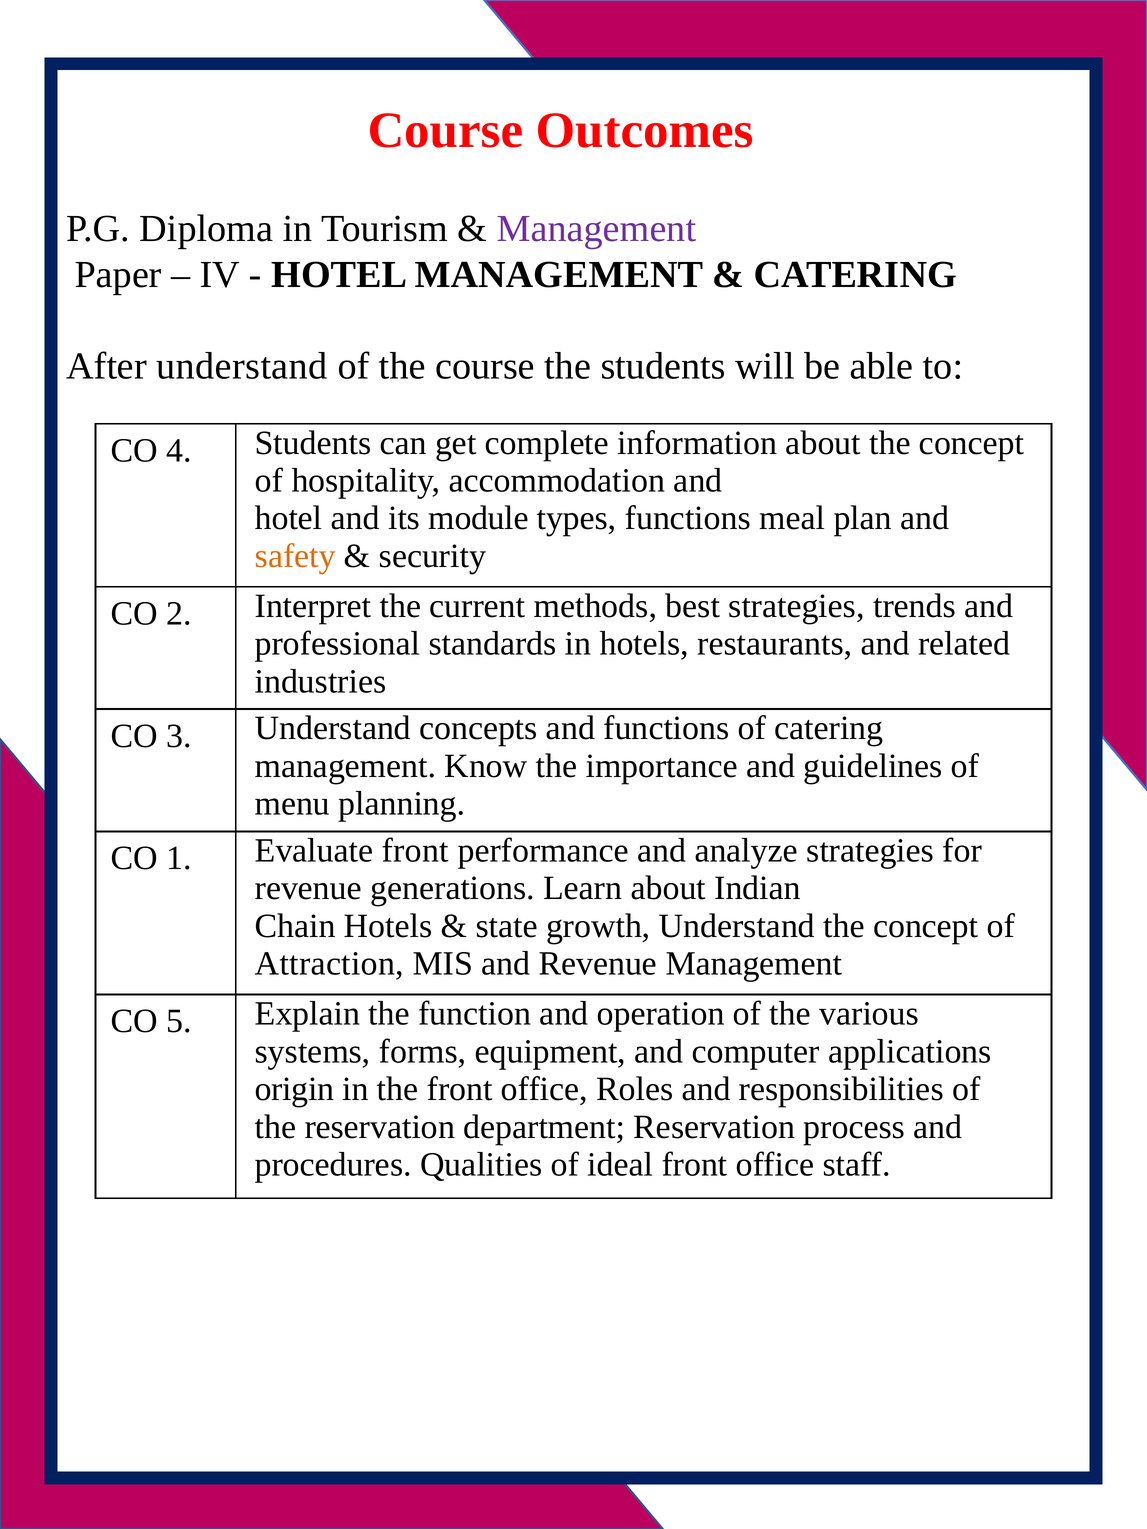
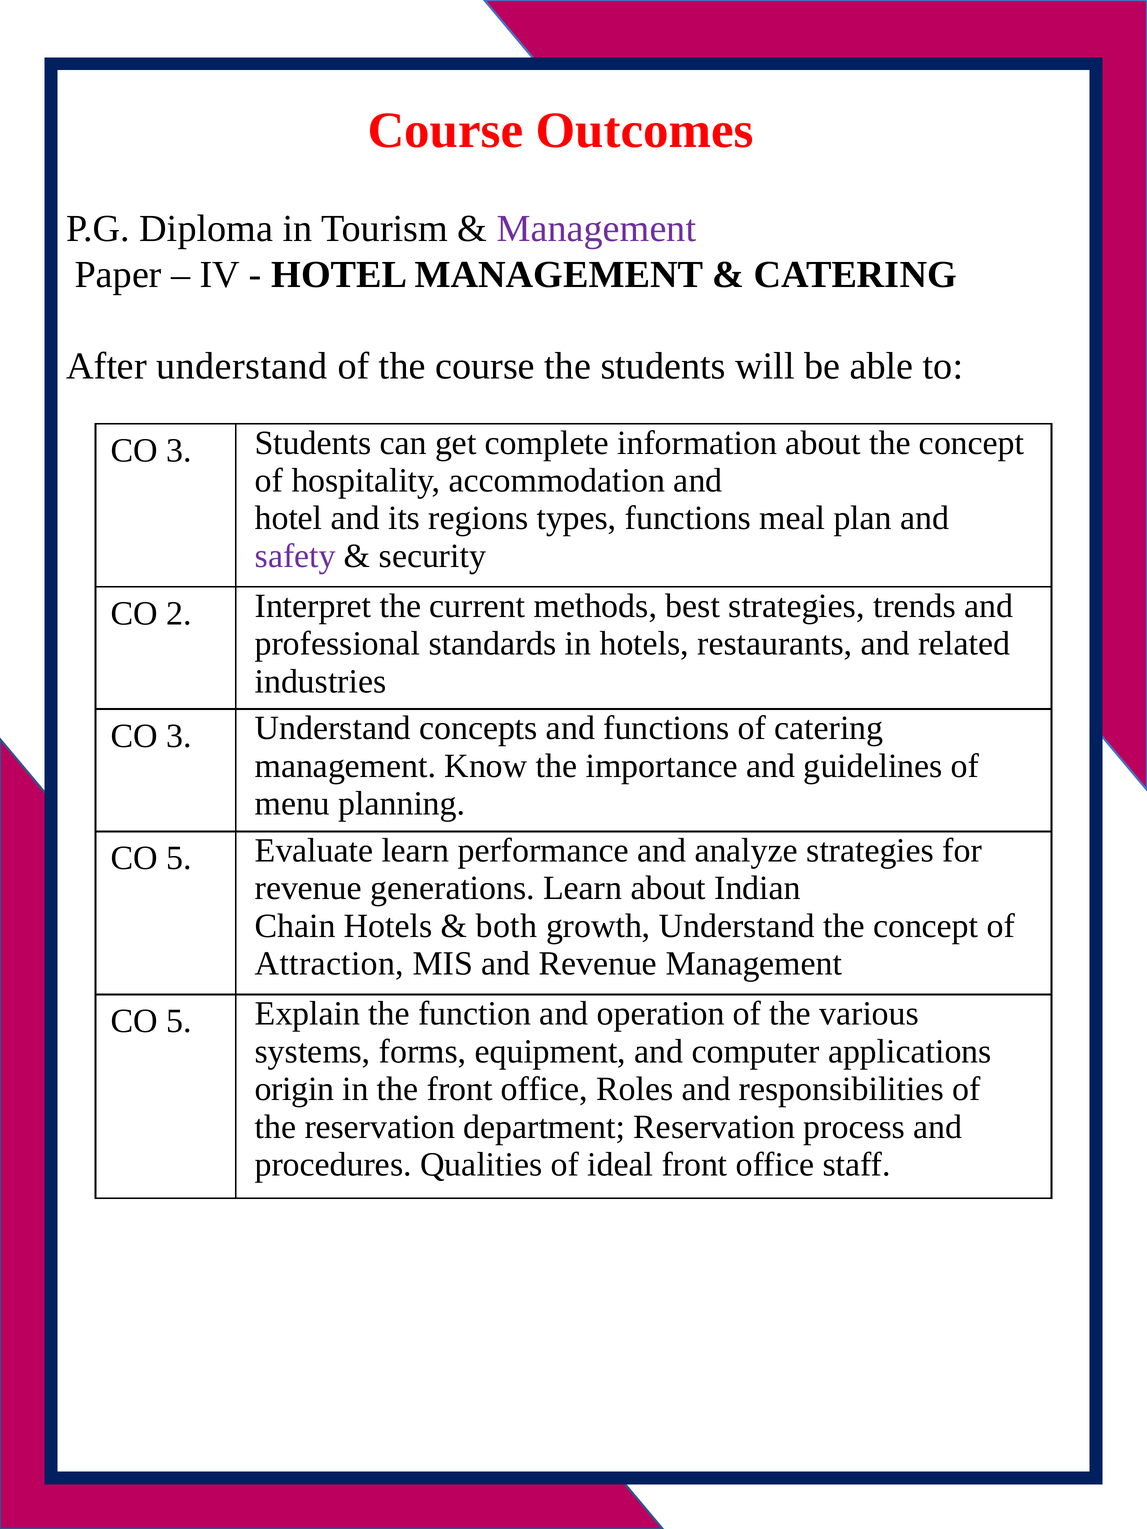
4: 4 -> 3 (179, 451)
module: module -> regions (478, 518)
safety colour: orange -> purple (295, 556)
1: 1 -> 5 (179, 858)
Evaluate front: front -> learn (415, 851)
state: state -> both (506, 926)
